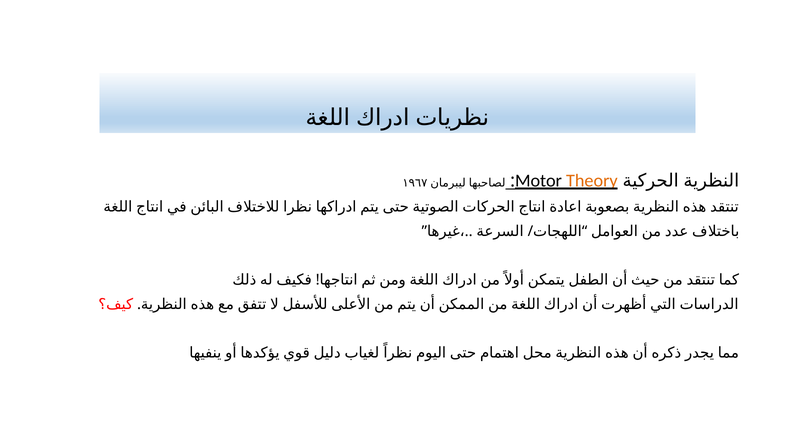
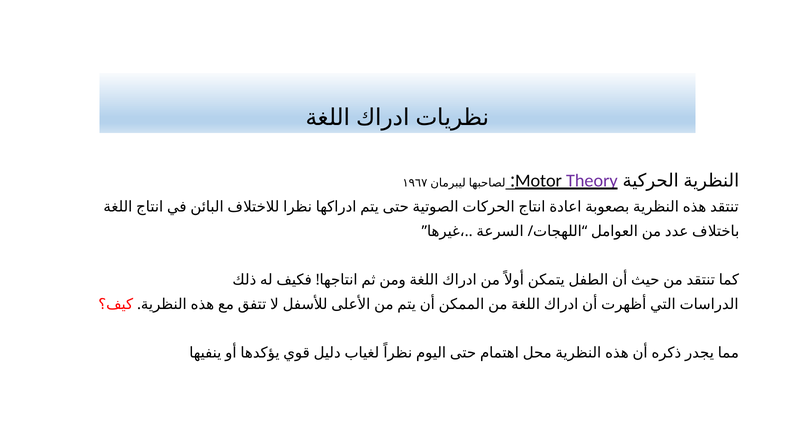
Theory colour: orange -> purple (592, 181)
